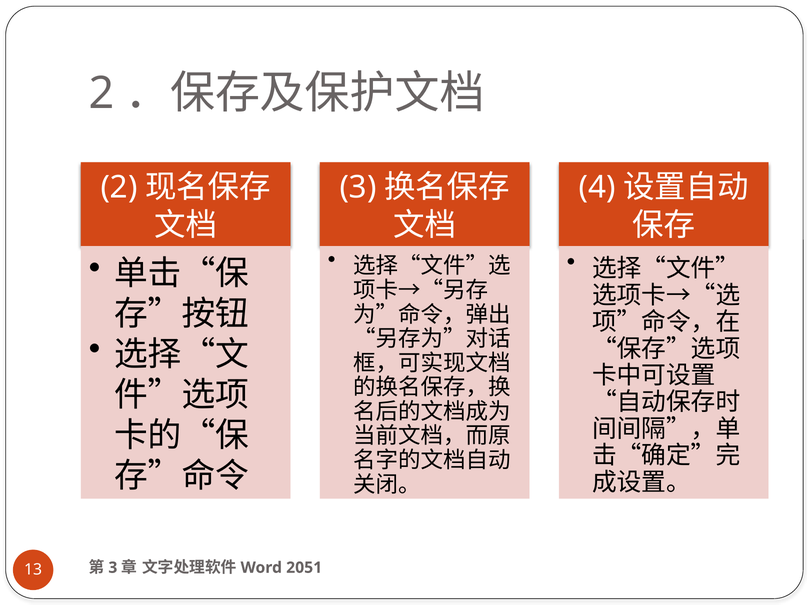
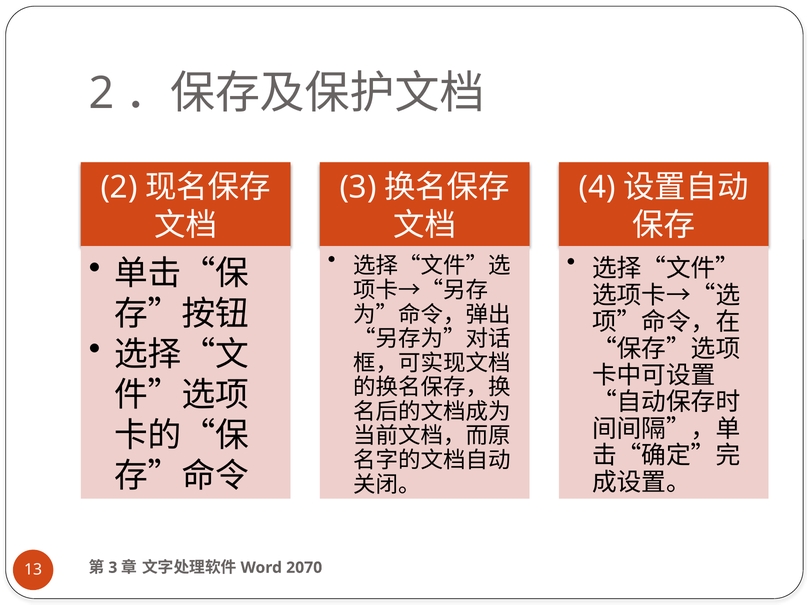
2051: 2051 -> 2070 (304, 567)
